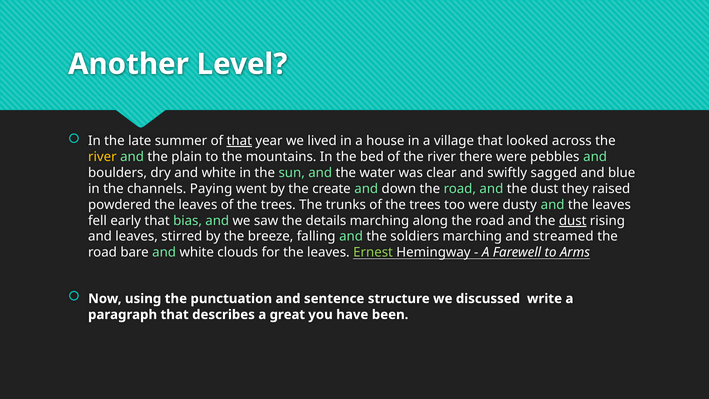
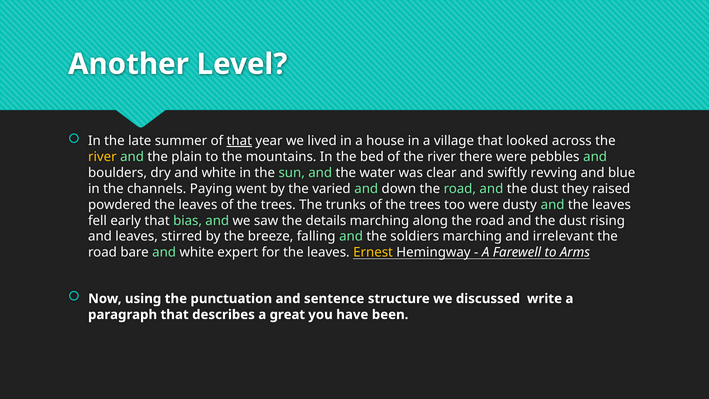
sagged: sagged -> revving (554, 173)
create: create -> varied (331, 189)
dust underline: present -> none (573, 221)
streamed: streamed -> irrelevant (563, 236)
clouds: clouds -> expert (238, 252)
Ernest colour: light green -> yellow (373, 252)
